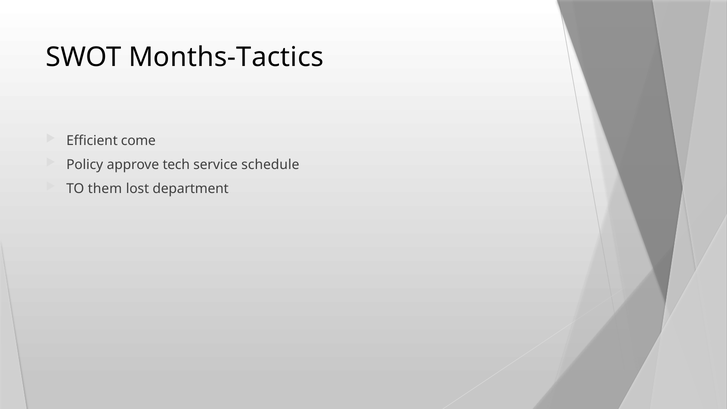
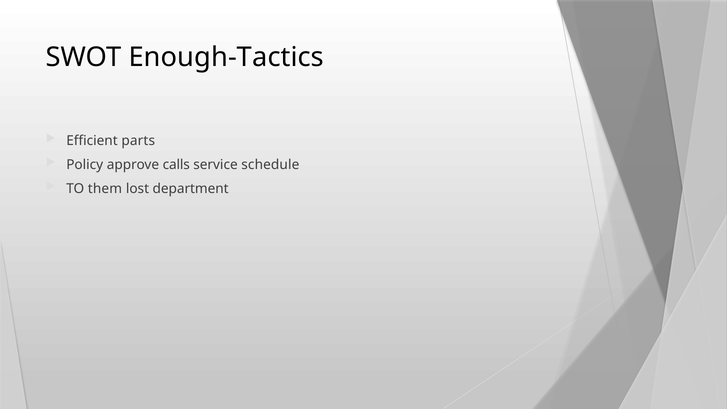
Months-Tactics: Months-Tactics -> Enough-Tactics (226, 57)
come: come -> parts (138, 141)
tech: tech -> calls (176, 165)
